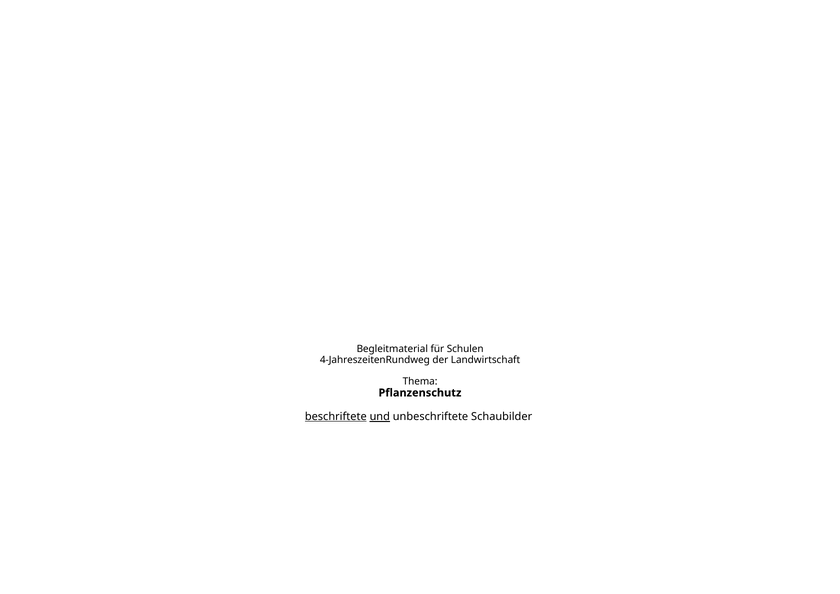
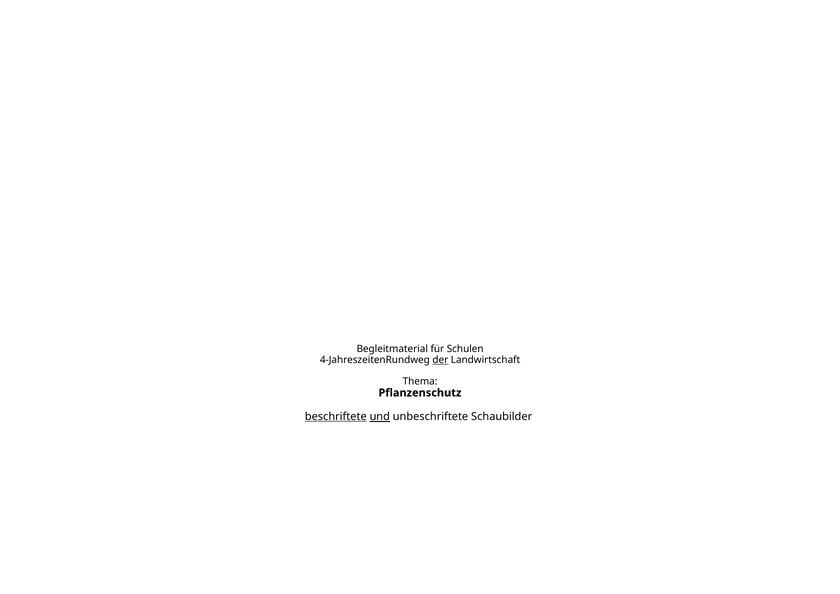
der underline: none -> present (440, 360)
